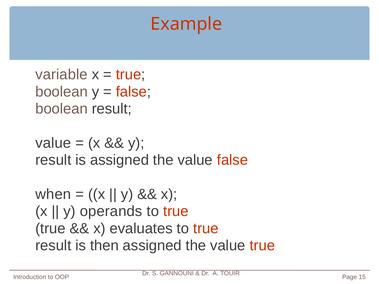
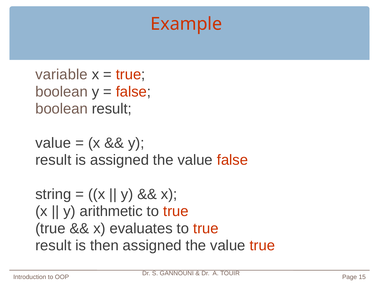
when: when -> string (53, 194)
operands: operands -> arithmetic (111, 212)
